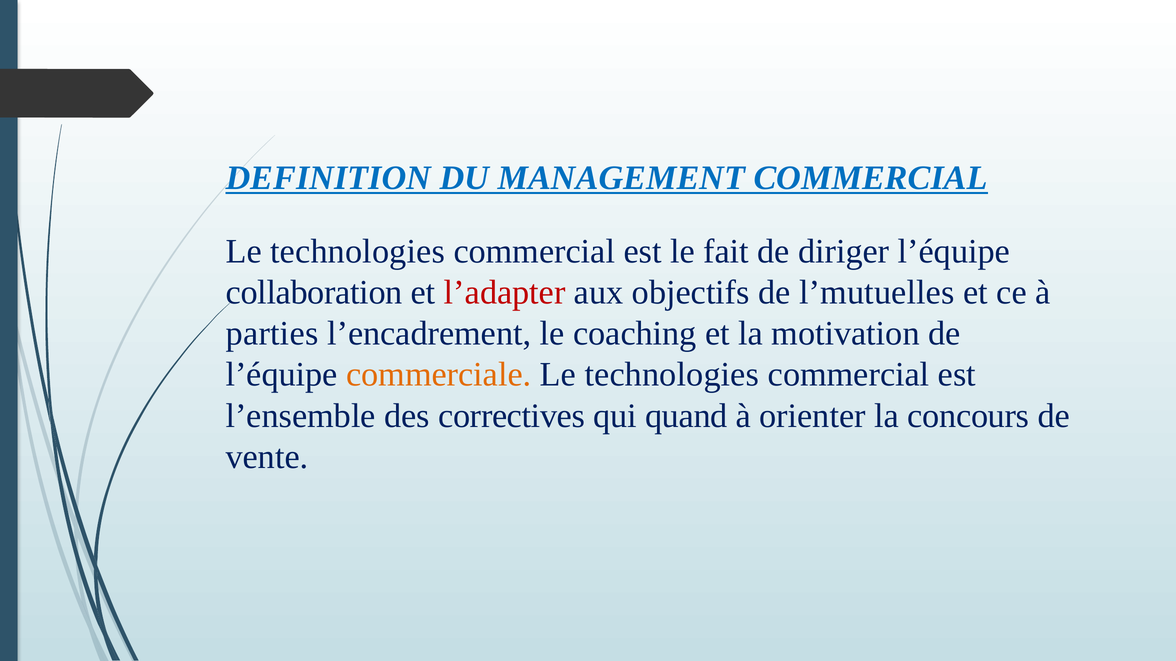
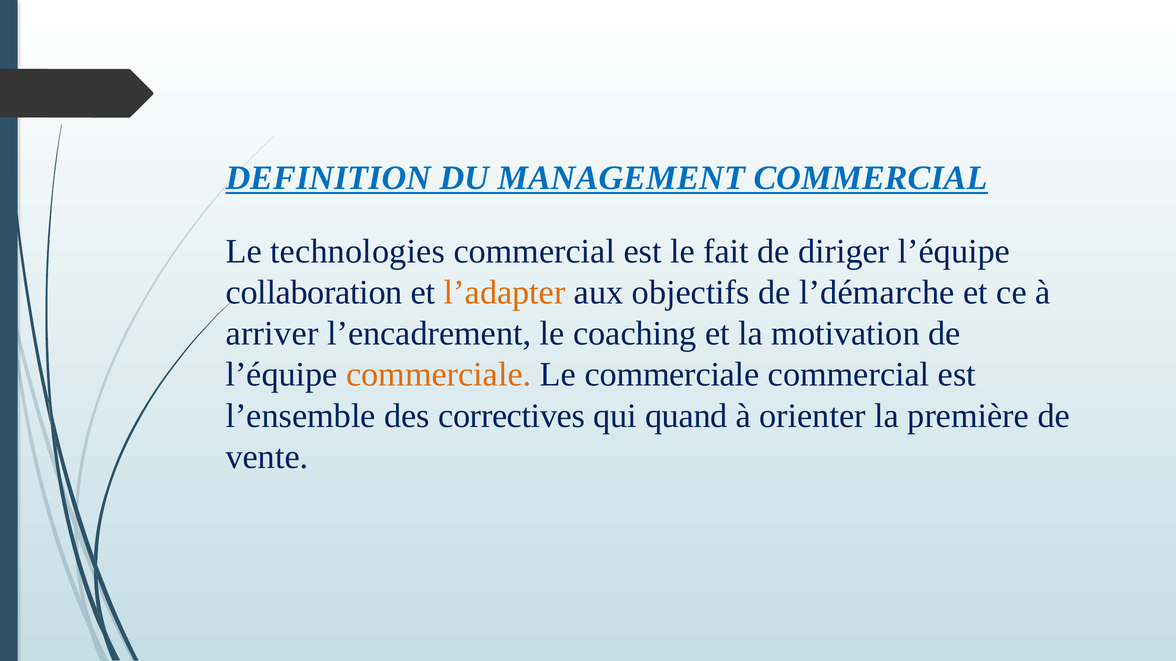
l’adapter colour: red -> orange (505, 293)
l’mutuelles: l’mutuelles -> l’démarche (877, 293)
parties: parties -> arriver (272, 334)
technologies: technologies -> commerciale (672, 375)
concours: concours -> première (968, 416)
